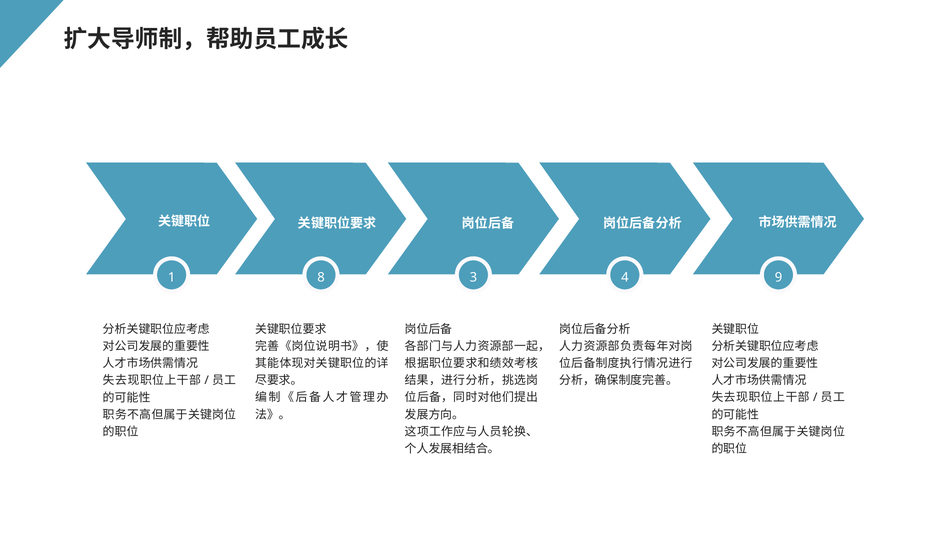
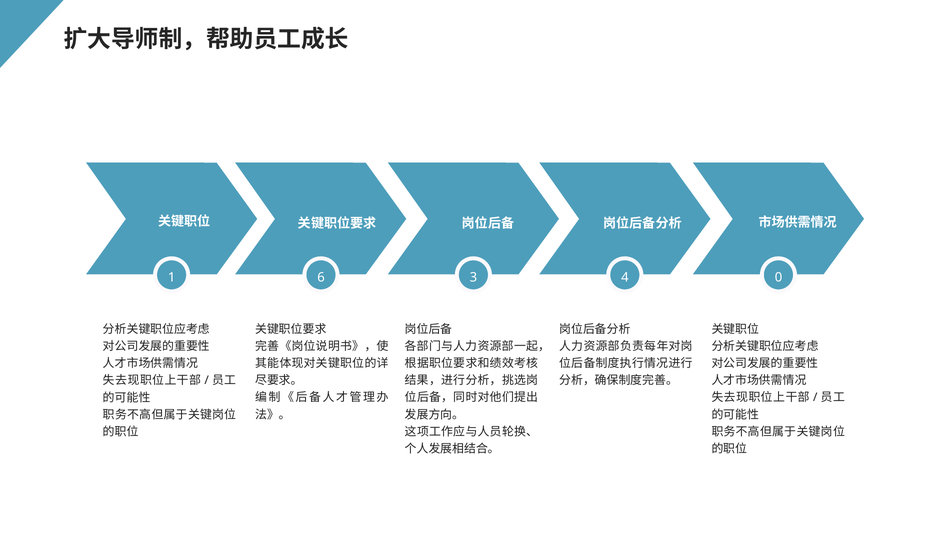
8: 8 -> 6 (321, 278)
9: 9 -> 0 (779, 278)
